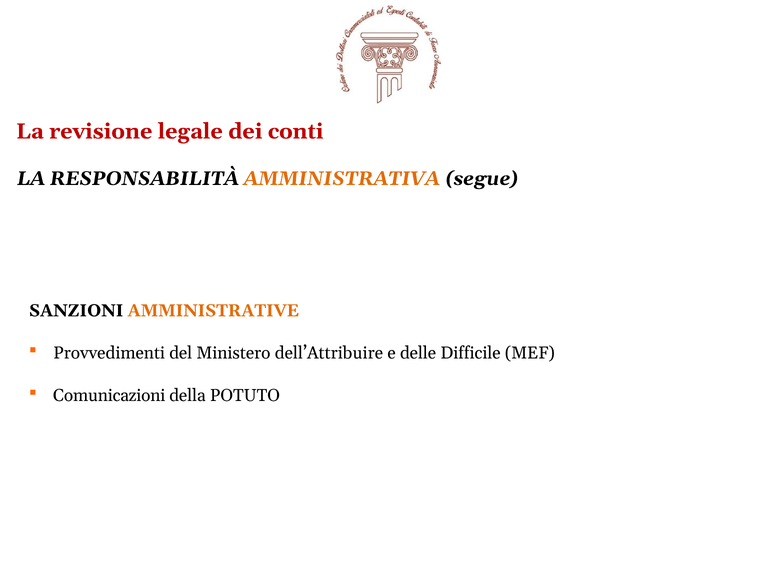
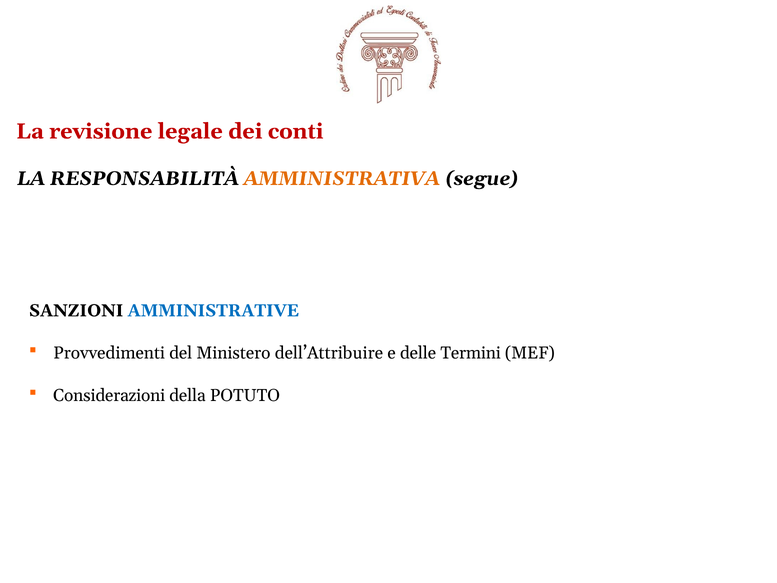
AMMINISTRATIVE colour: orange -> blue (213, 310)
Difficile: Difficile -> Termini (471, 353)
Comunicazioni: Comunicazioni -> Considerazioni (109, 396)
